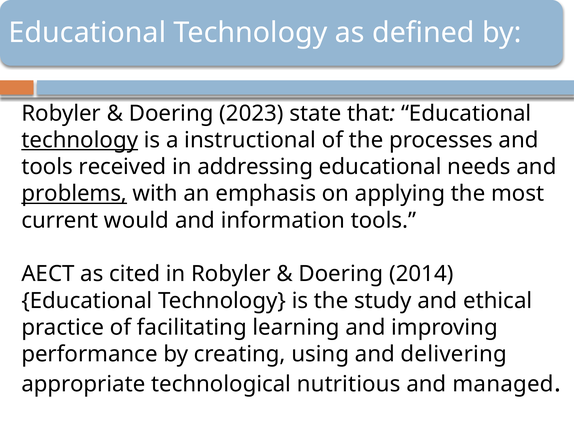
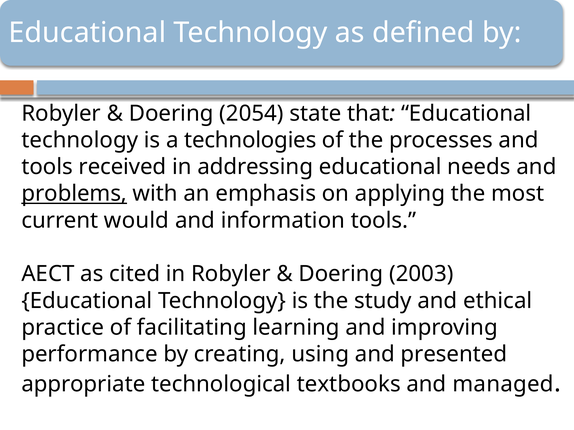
2023: 2023 -> 2054 (252, 113)
technology underline: present -> none (80, 140)
instructional: instructional -> technologies (250, 140)
2014: 2014 -> 2003 (421, 274)
delivering: delivering -> presented (454, 355)
nutritious: nutritious -> textbooks (349, 385)
